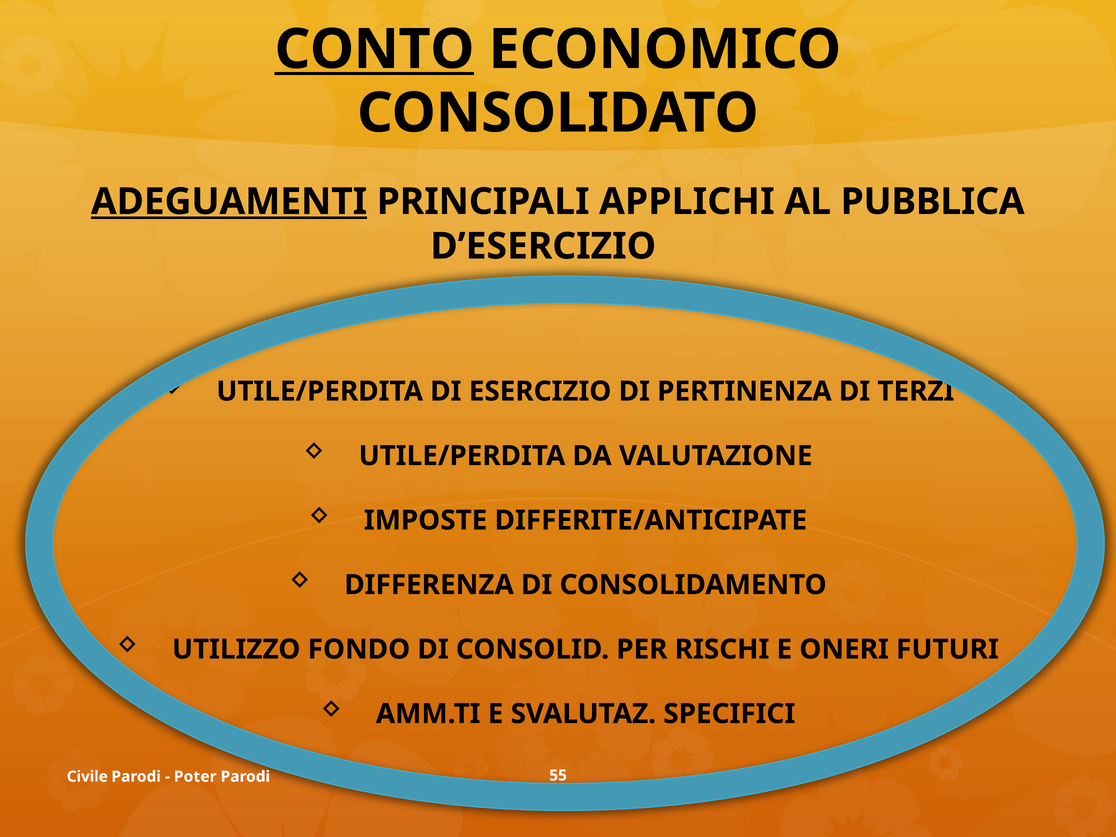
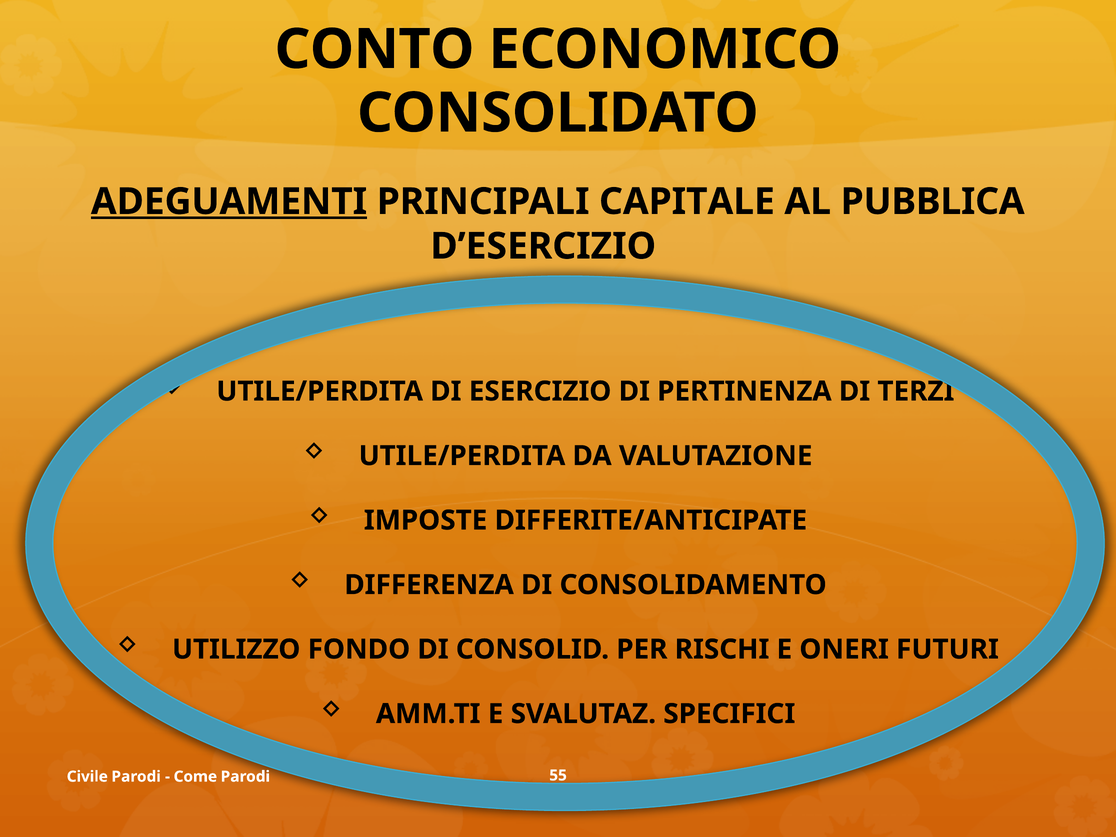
CONTO underline: present -> none (374, 50)
APPLICHI: APPLICHI -> CAPITALE (687, 202)
Poter: Poter -> Come (195, 777)
